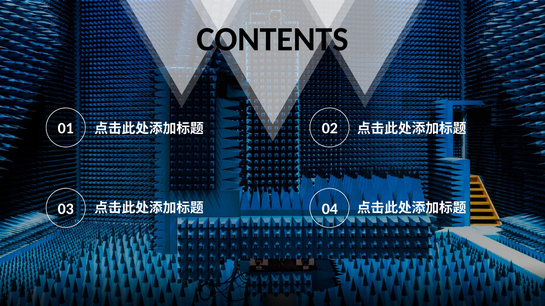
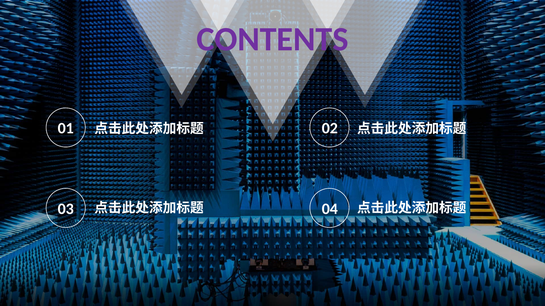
CONTENTS colour: black -> purple (272, 39)
